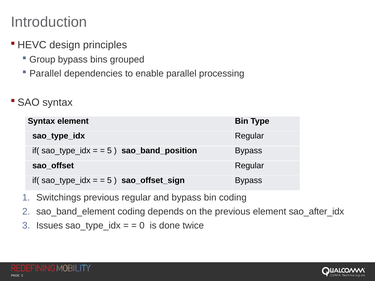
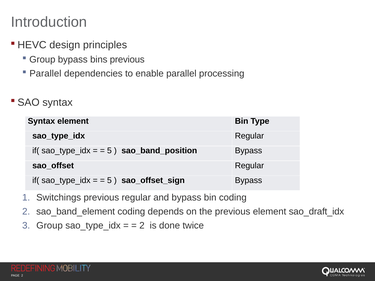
bins grouped: grouped -> previous (127, 60)
sao_after_idx: sao_after_idx -> sao_draft_idx (316, 212)
Issues: Issues -> Group (50, 226)
0: 0 -> 2 (142, 226)
